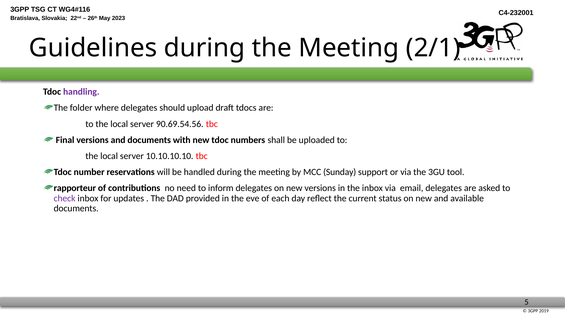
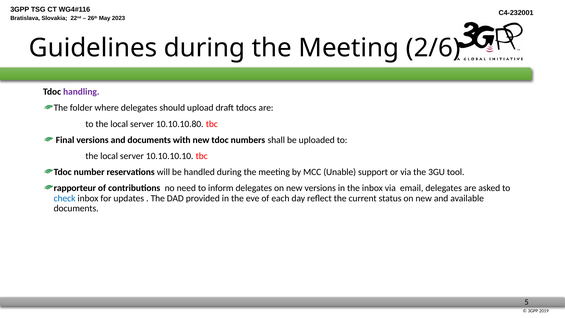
2/1: 2/1 -> 2/6 (433, 48)
90.69.54.56: 90.69.54.56 -> 10.10.10.80 (180, 124)
Sunday: Sunday -> Unable (340, 172)
check colour: purple -> blue (65, 198)
